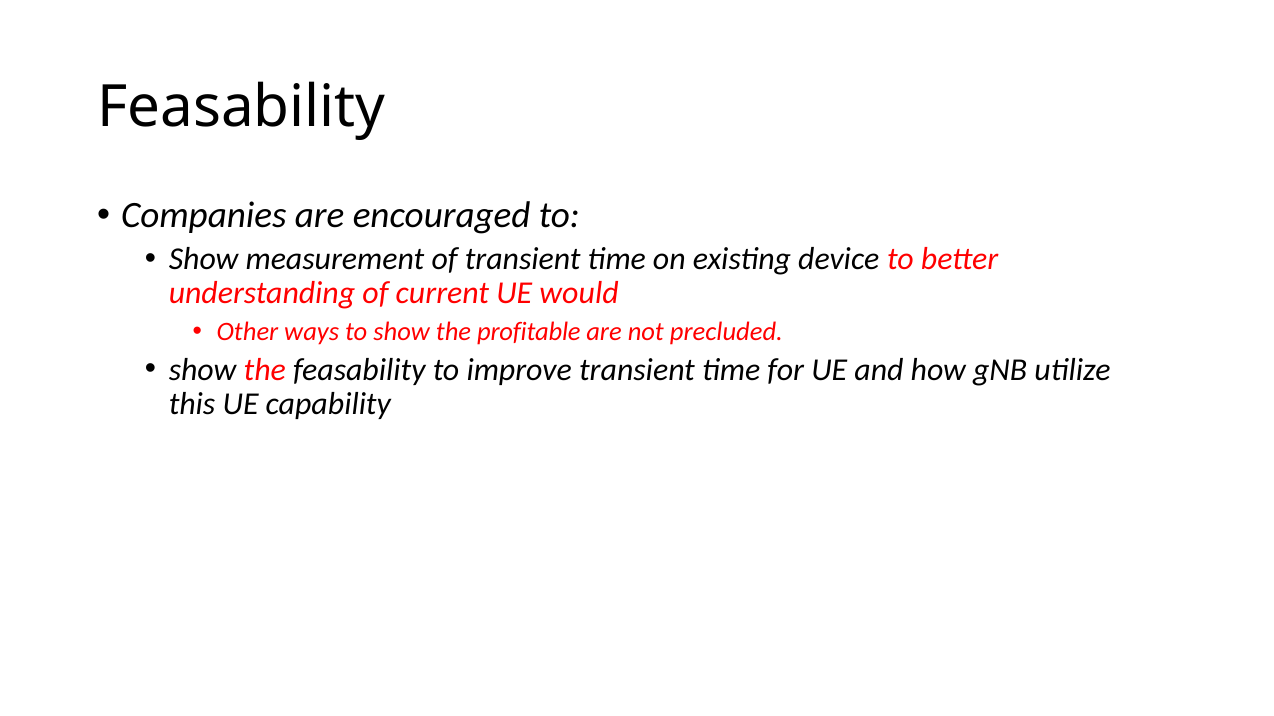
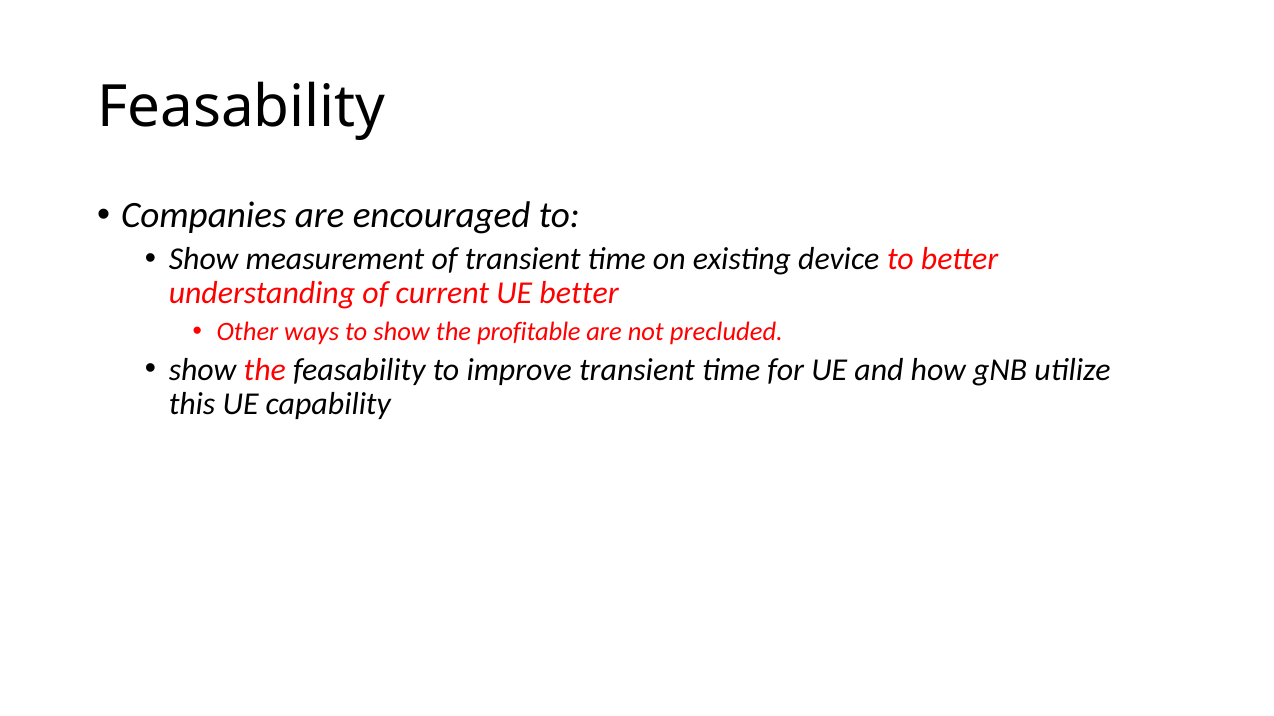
UE would: would -> better (579, 294)
